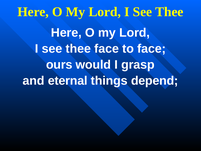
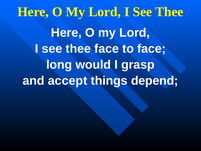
ours: ours -> long (59, 65)
eternal: eternal -> accept (68, 81)
